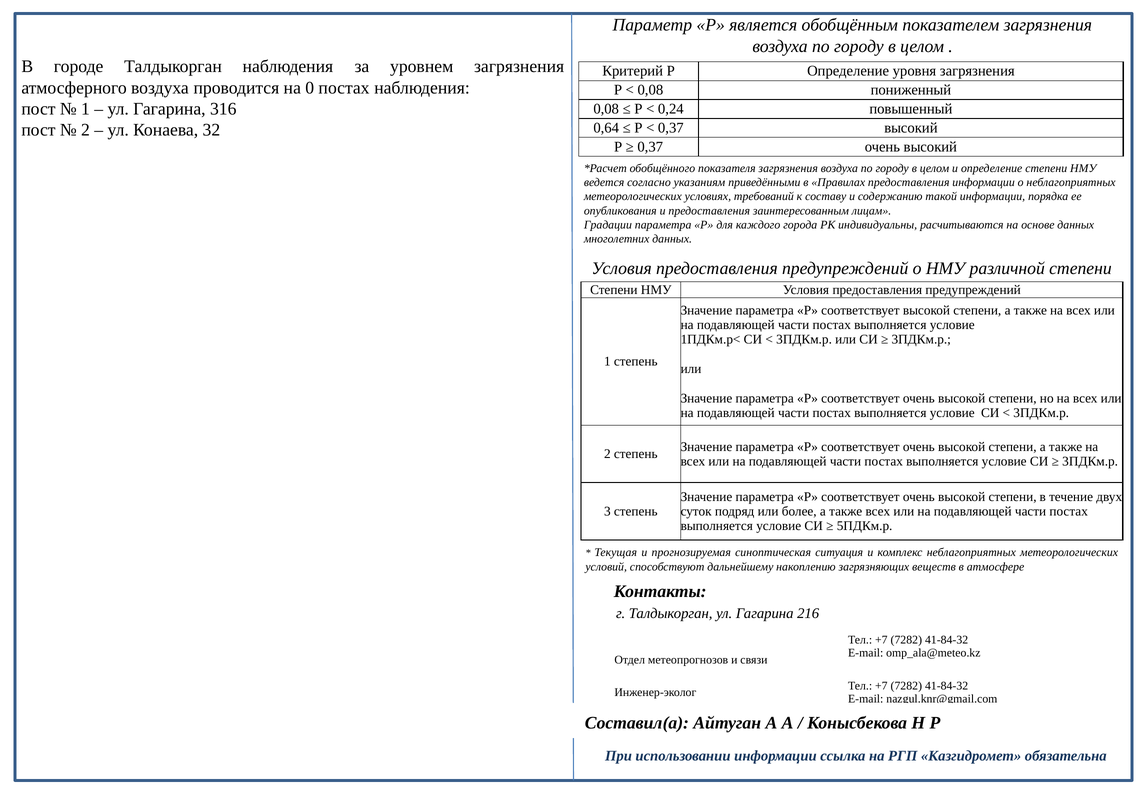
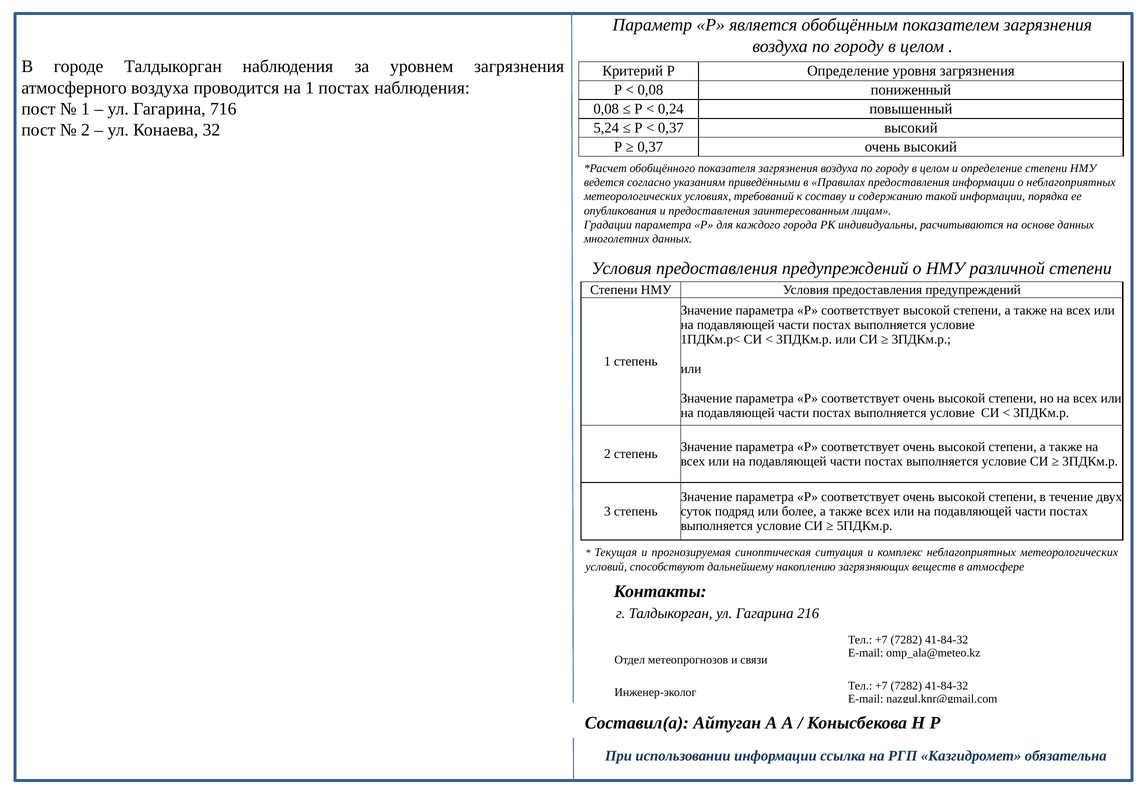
на 0: 0 -> 1 (310, 88)
316: 316 -> 716 (223, 109)
0,64: 0,64 -> 5,24 (606, 128)
